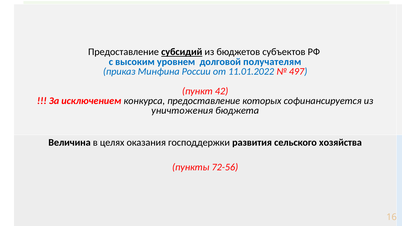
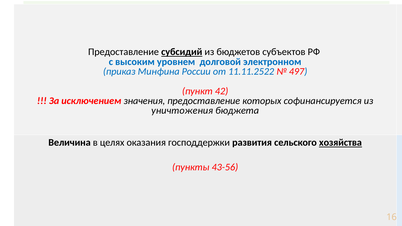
получателям: получателям -> электронном (272, 62)
11.01.2022: 11.01.2022 -> 11.11.2522 (251, 72)
конкурса: конкурса -> значения (144, 101)
хозяйства underline: none -> present (340, 143)
72-56: 72-56 -> 43-56 (225, 167)
